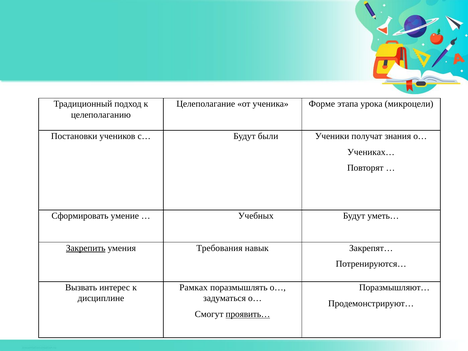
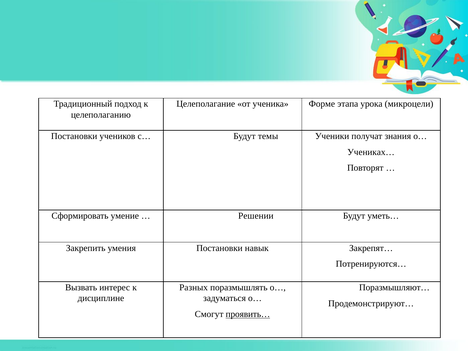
были: были -> темы (268, 136)
Учебных: Учебных -> Решении (256, 216)
Закрепить underline: present -> none (86, 248)
умения Требования: Требования -> Постановки (219, 248)
Рамках: Рамках -> Разных (194, 287)
